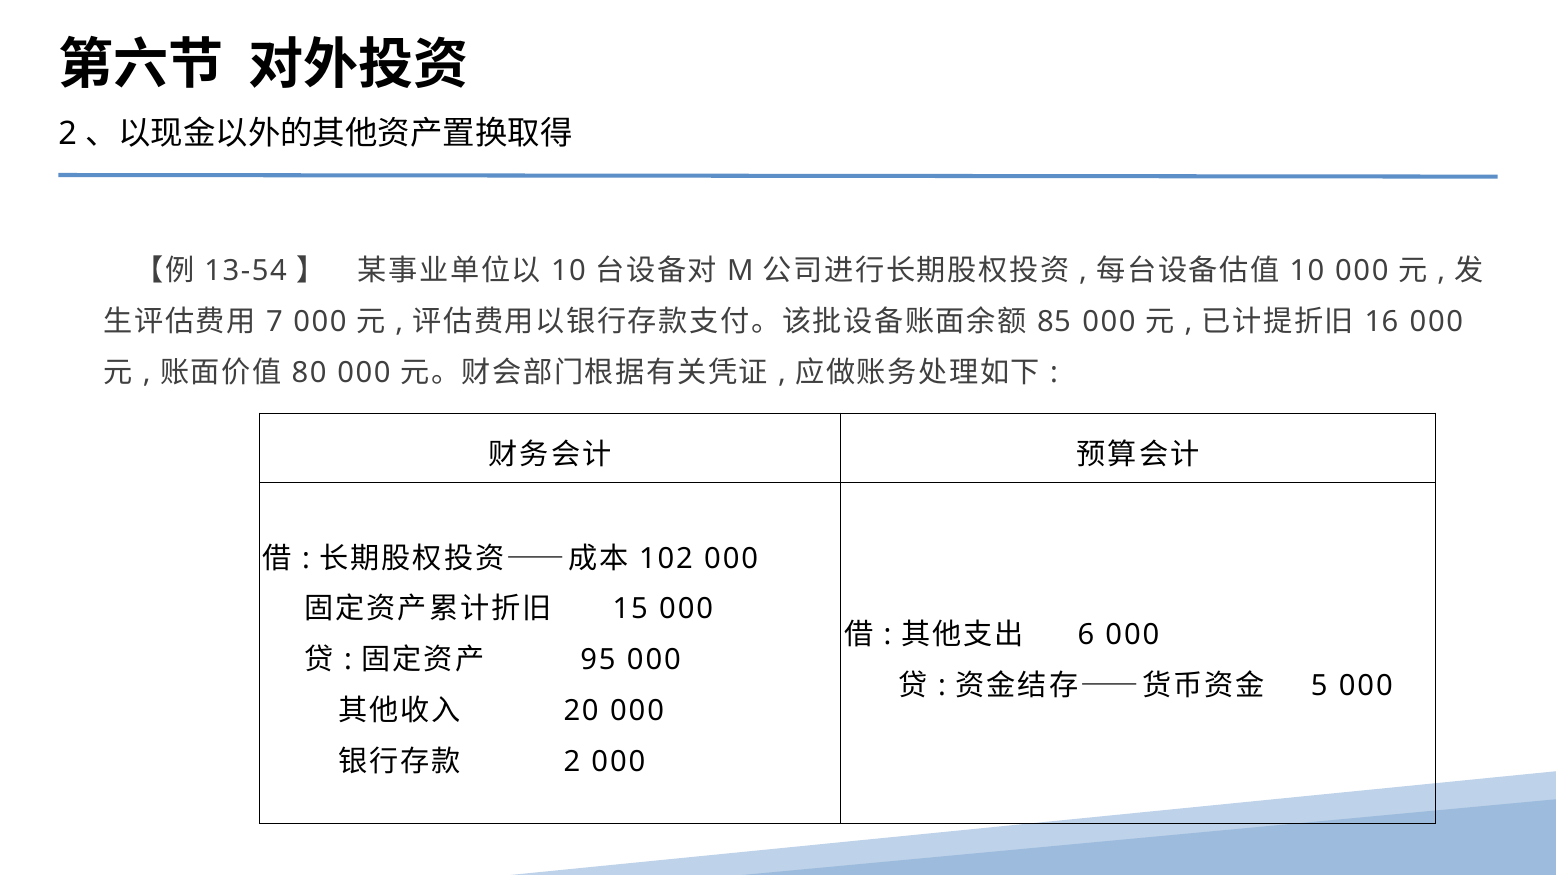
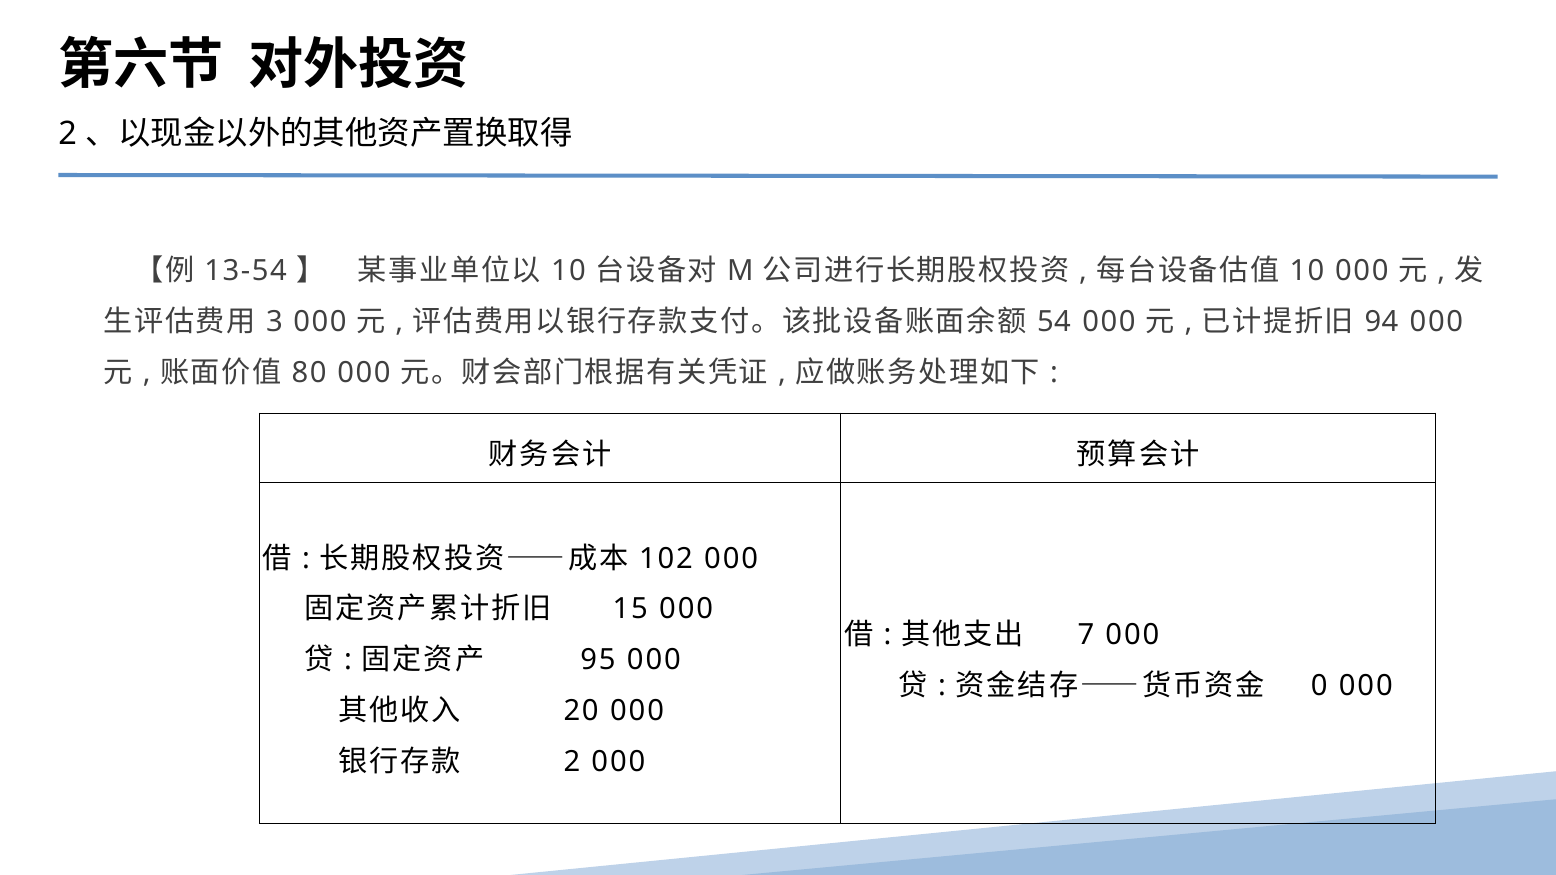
7: 7 -> 3 (274, 322)
85: 85 -> 54 (1054, 322)
16: 16 -> 94 (1381, 322)
6: 6 -> 7 (1086, 635)
5: 5 -> 0 (1319, 686)
